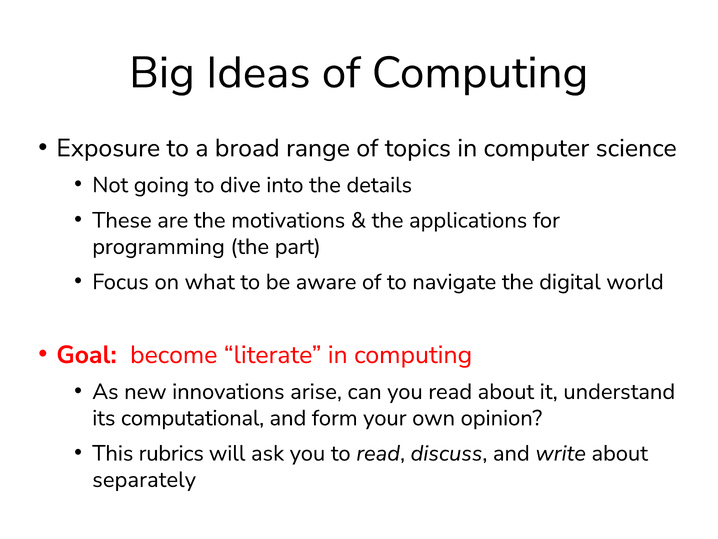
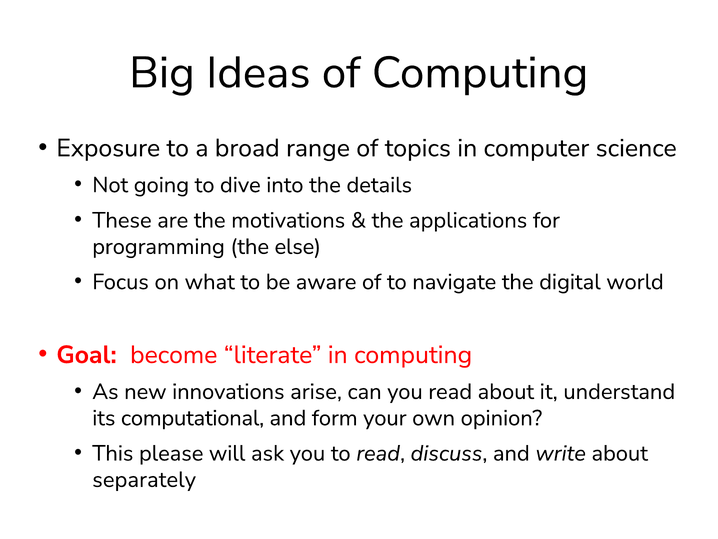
part: part -> else (298, 246)
rubrics: rubrics -> please (171, 453)
